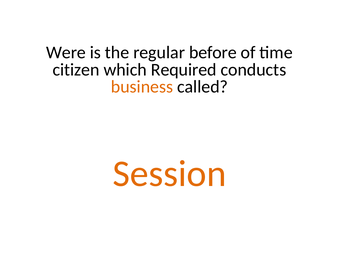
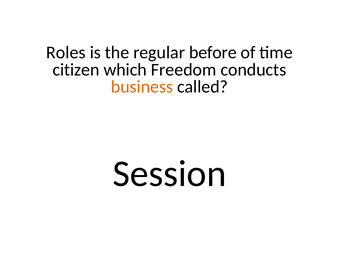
Were: Were -> Roles (66, 52)
Required: Required -> Freedom (184, 70)
Session colour: orange -> black (169, 174)
